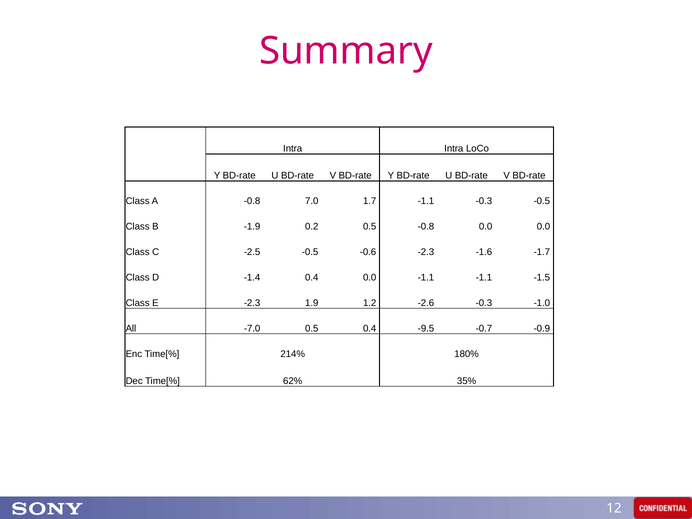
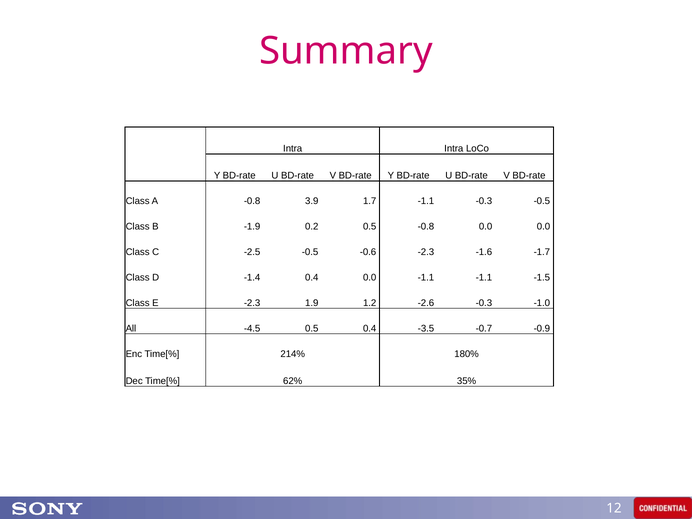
7.0: 7.0 -> 3.9 (312, 201)
-7.0: -7.0 -> -4.5 (252, 328)
-9.5: -9.5 -> -3.5 (426, 328)
